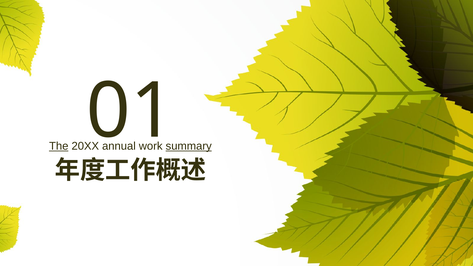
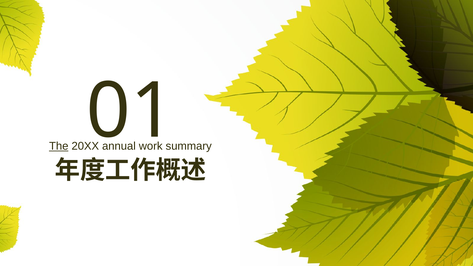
summary underline: present -> none (189, 146)
